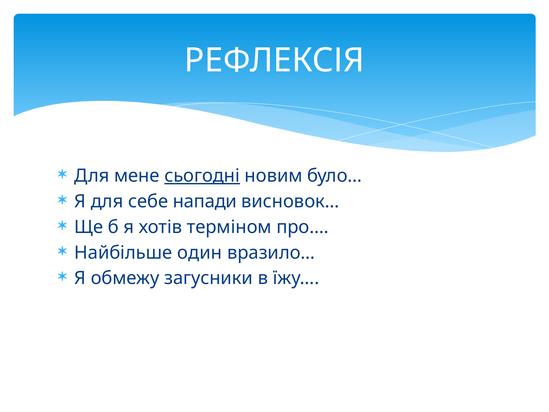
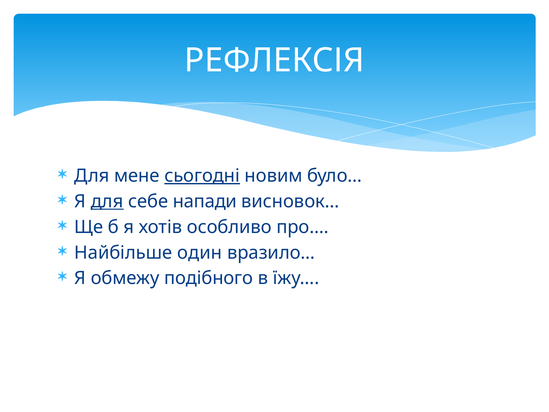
для underline: none -> present (107, 201)
терміном: терміном -> особливо (229, 227)
загусники: загусники -> подібного (209, 278)
